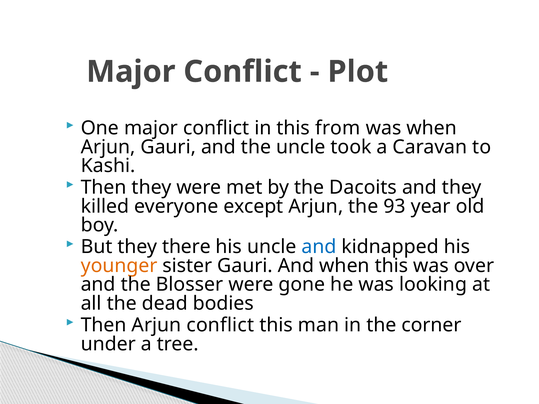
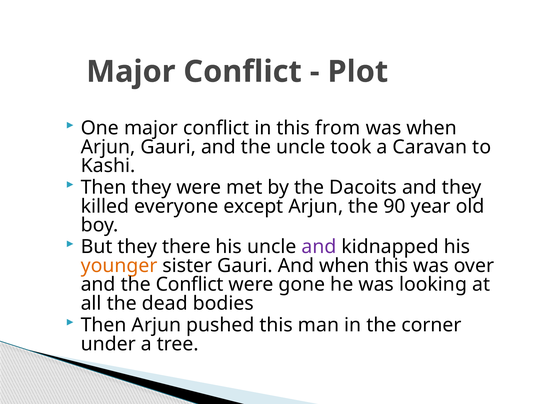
93: 93 -> 90 (395, 206)
and colour: blue -> purple (319, 247)
the Blosser: Blosser -> Conflict (190, 285)
Arjun conflict: conflict -> pushed (220, 325)
